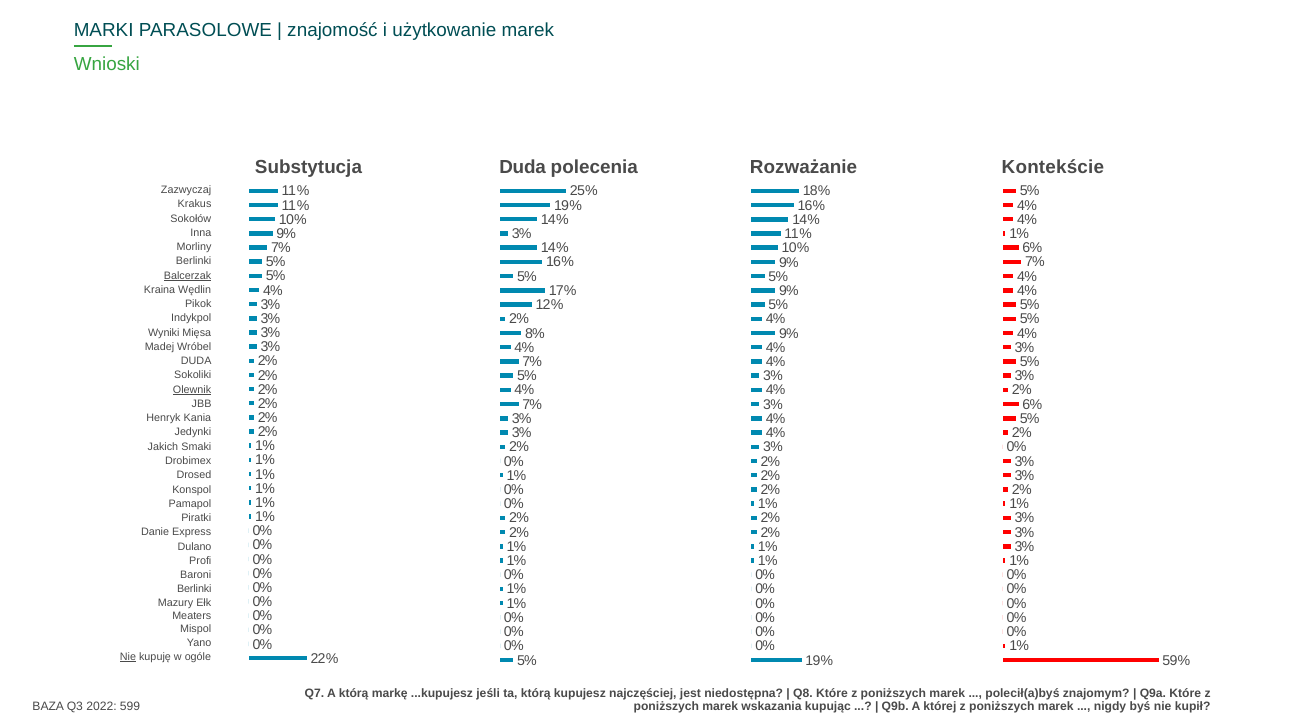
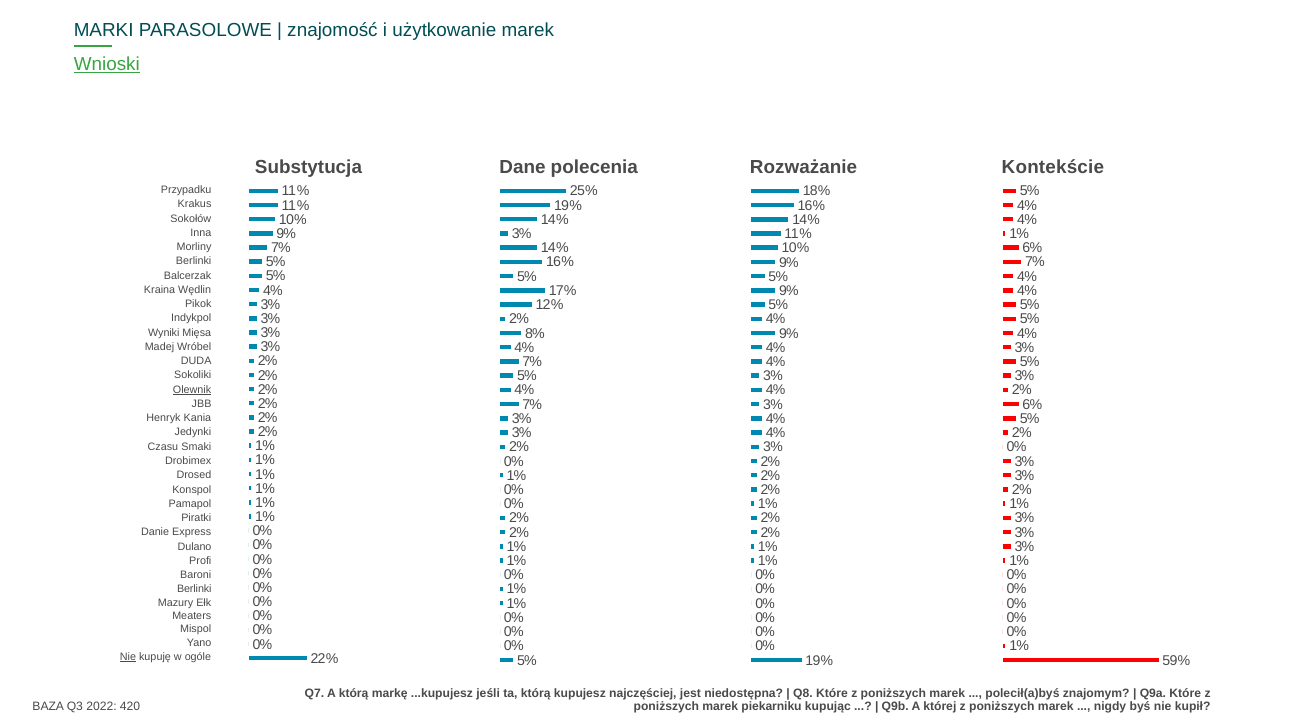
Wnioski underline: none -> present (107, 64)
Substytucja Duda: Duda -> Dane (522, 167)
Zazwyczaj: Zazwyczaj -> Przypadku (186, 190)
Balcerzak underline: present -> none (188, 276)
Jakich: Jakich -> Czasu (163, 447)
599: 599 -> 420 (130, 706)
wskazania: wskazania -> piekarniku (772, 707)
